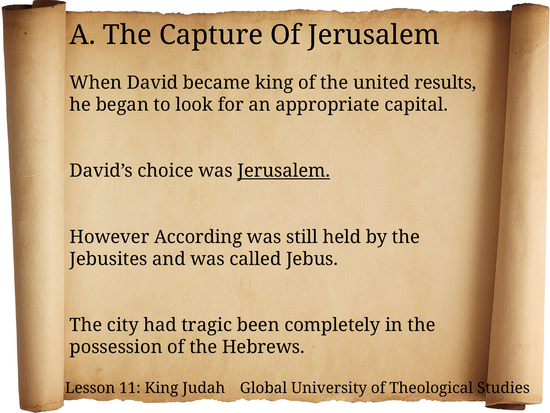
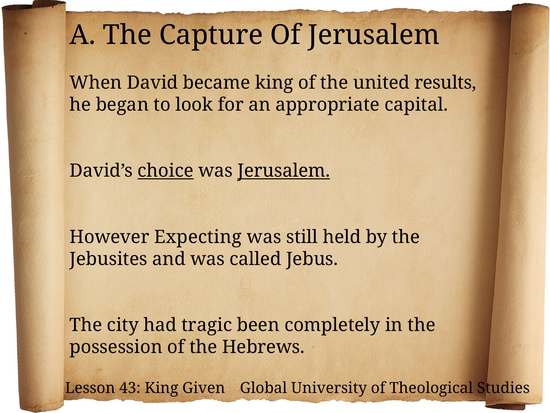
choice underline: none -> present (166, 171)
According: According -> Expecting (198, 237)
11: 11 -> 43 (130, 388)
Judah: Judah -> Given (204, 388)
